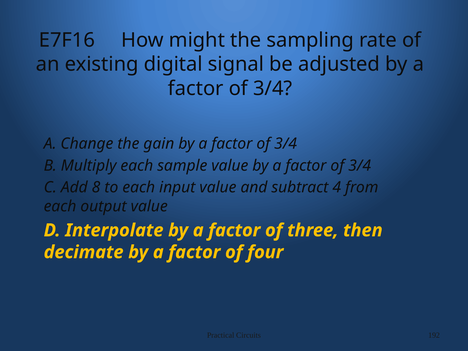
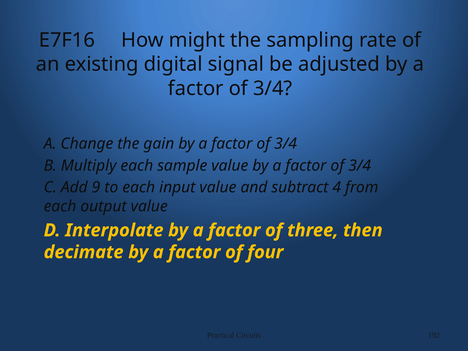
8: 8 -> 9 (96, 188)
